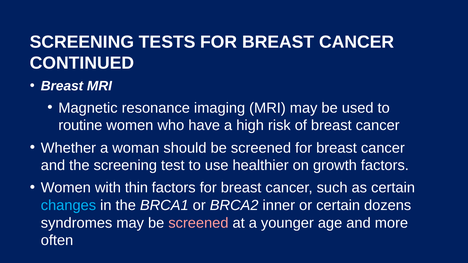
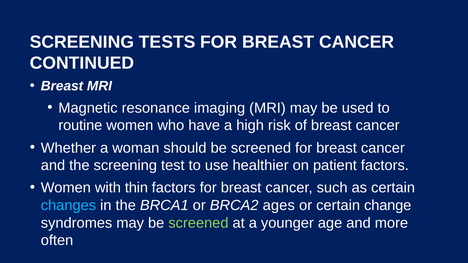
growth: growth -> patient (335, 166)
inner: inner -> ages (279, 206)
dozens: dozens -> change (388, 206)
screened colour: pink -> light green (198, 223)
